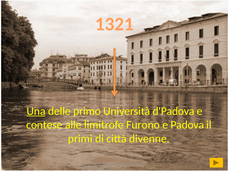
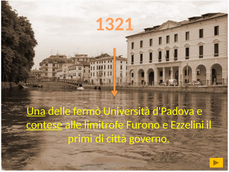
primo: primo -> fermò (87, 111)
contese underline: none -> present (44, 125)
Padova: Padova -> Ezzelini (187, 125)
divenne: divenne -> governo (149, 138)
